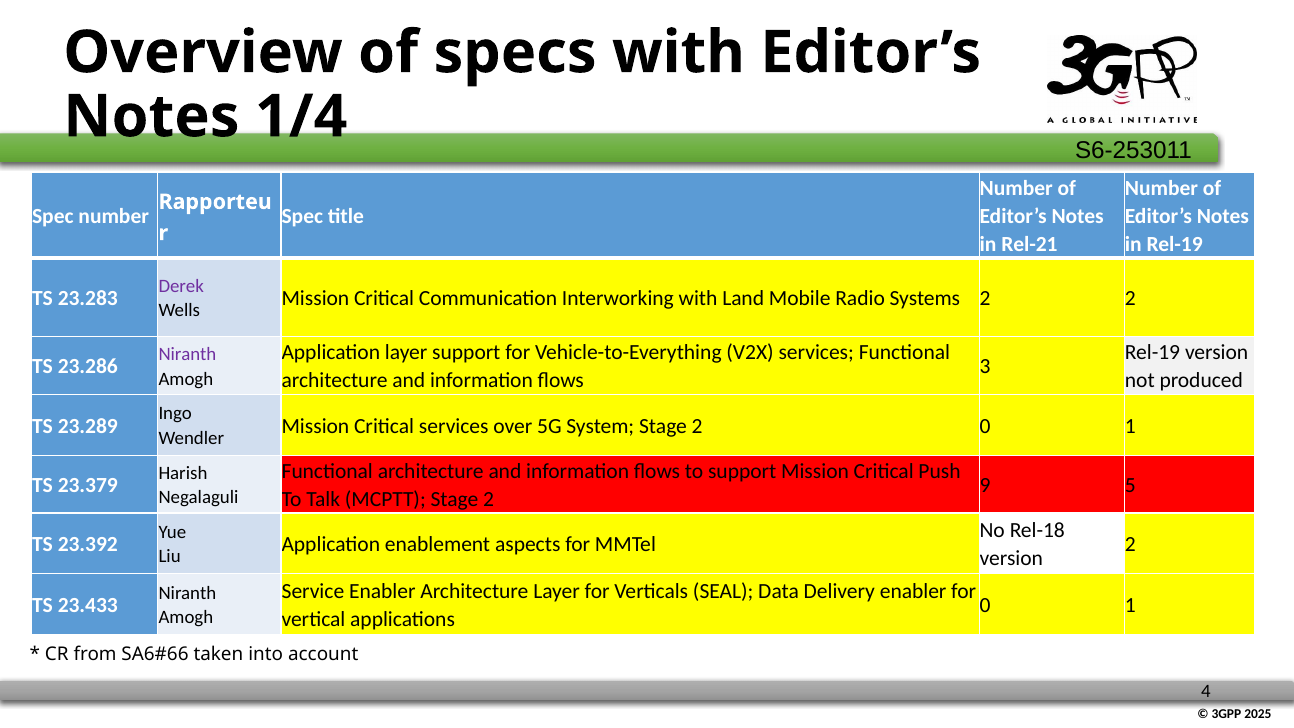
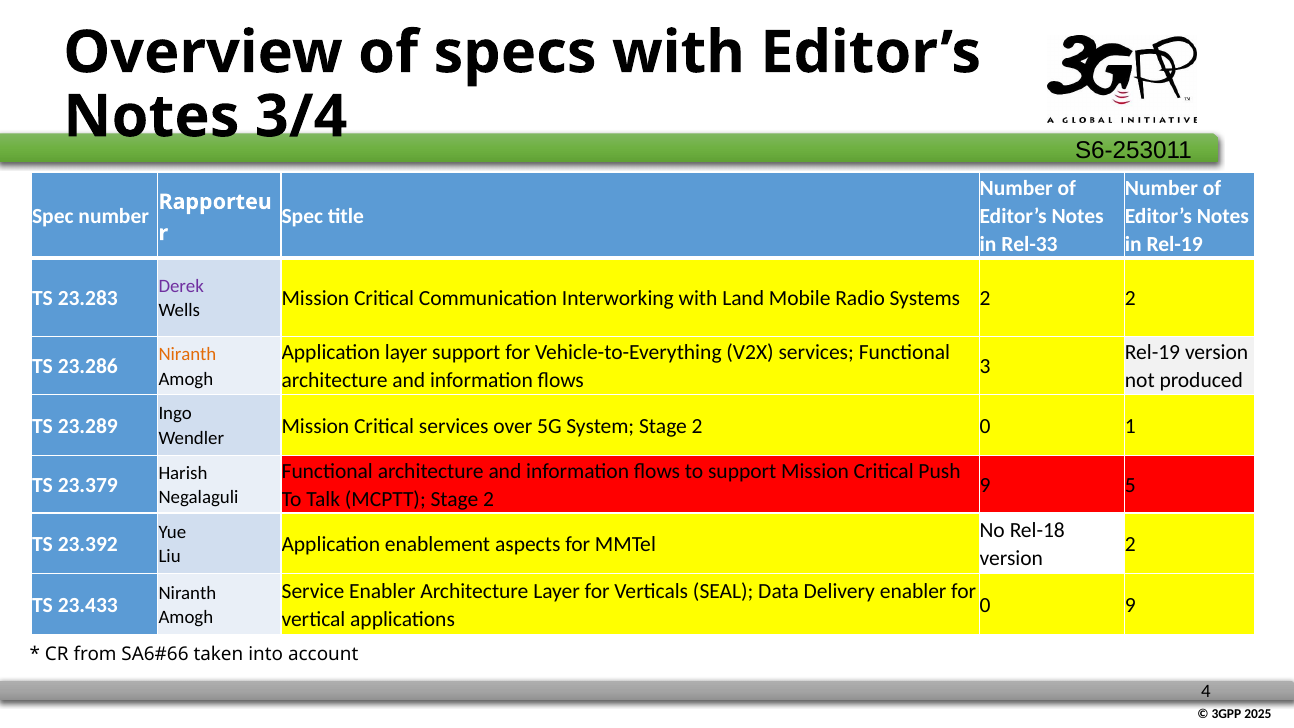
1/4: 1/4 -> 3/4 (301, 117)
Rel-21: Rel-21 -> Rel-33 (1029, 245)
Niranth colour: purple -> orange (187, 354)
1: 1 -> 9 (1130, 605)
